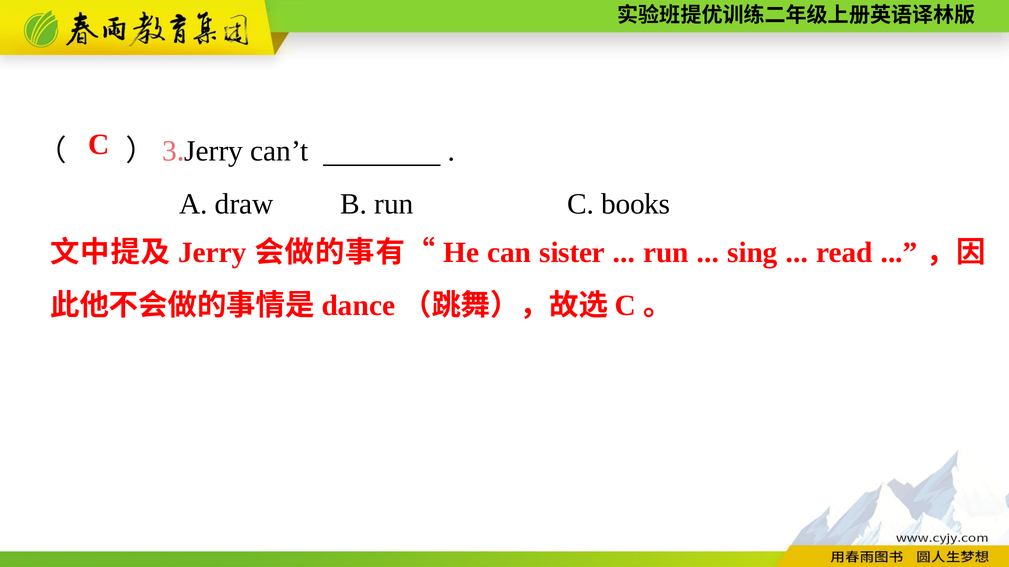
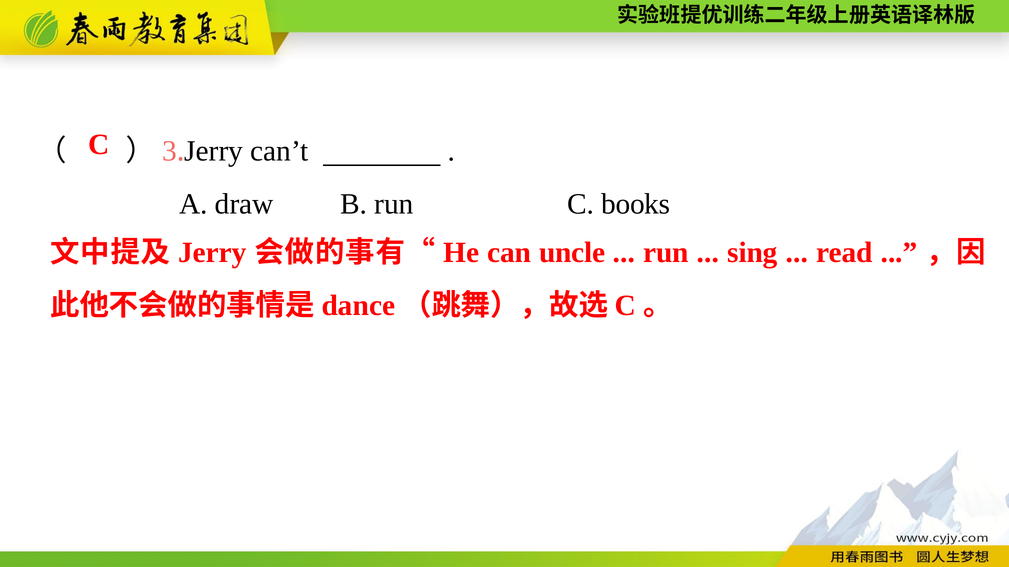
sister: sister -> uncle (572, 253)
